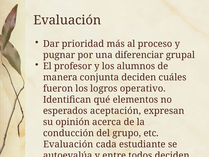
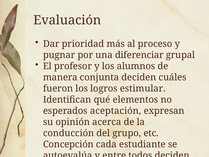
operativo: operativo -> estimular (143, 88)
Evaluación: Evaluación -> Concepción (68, 144)
